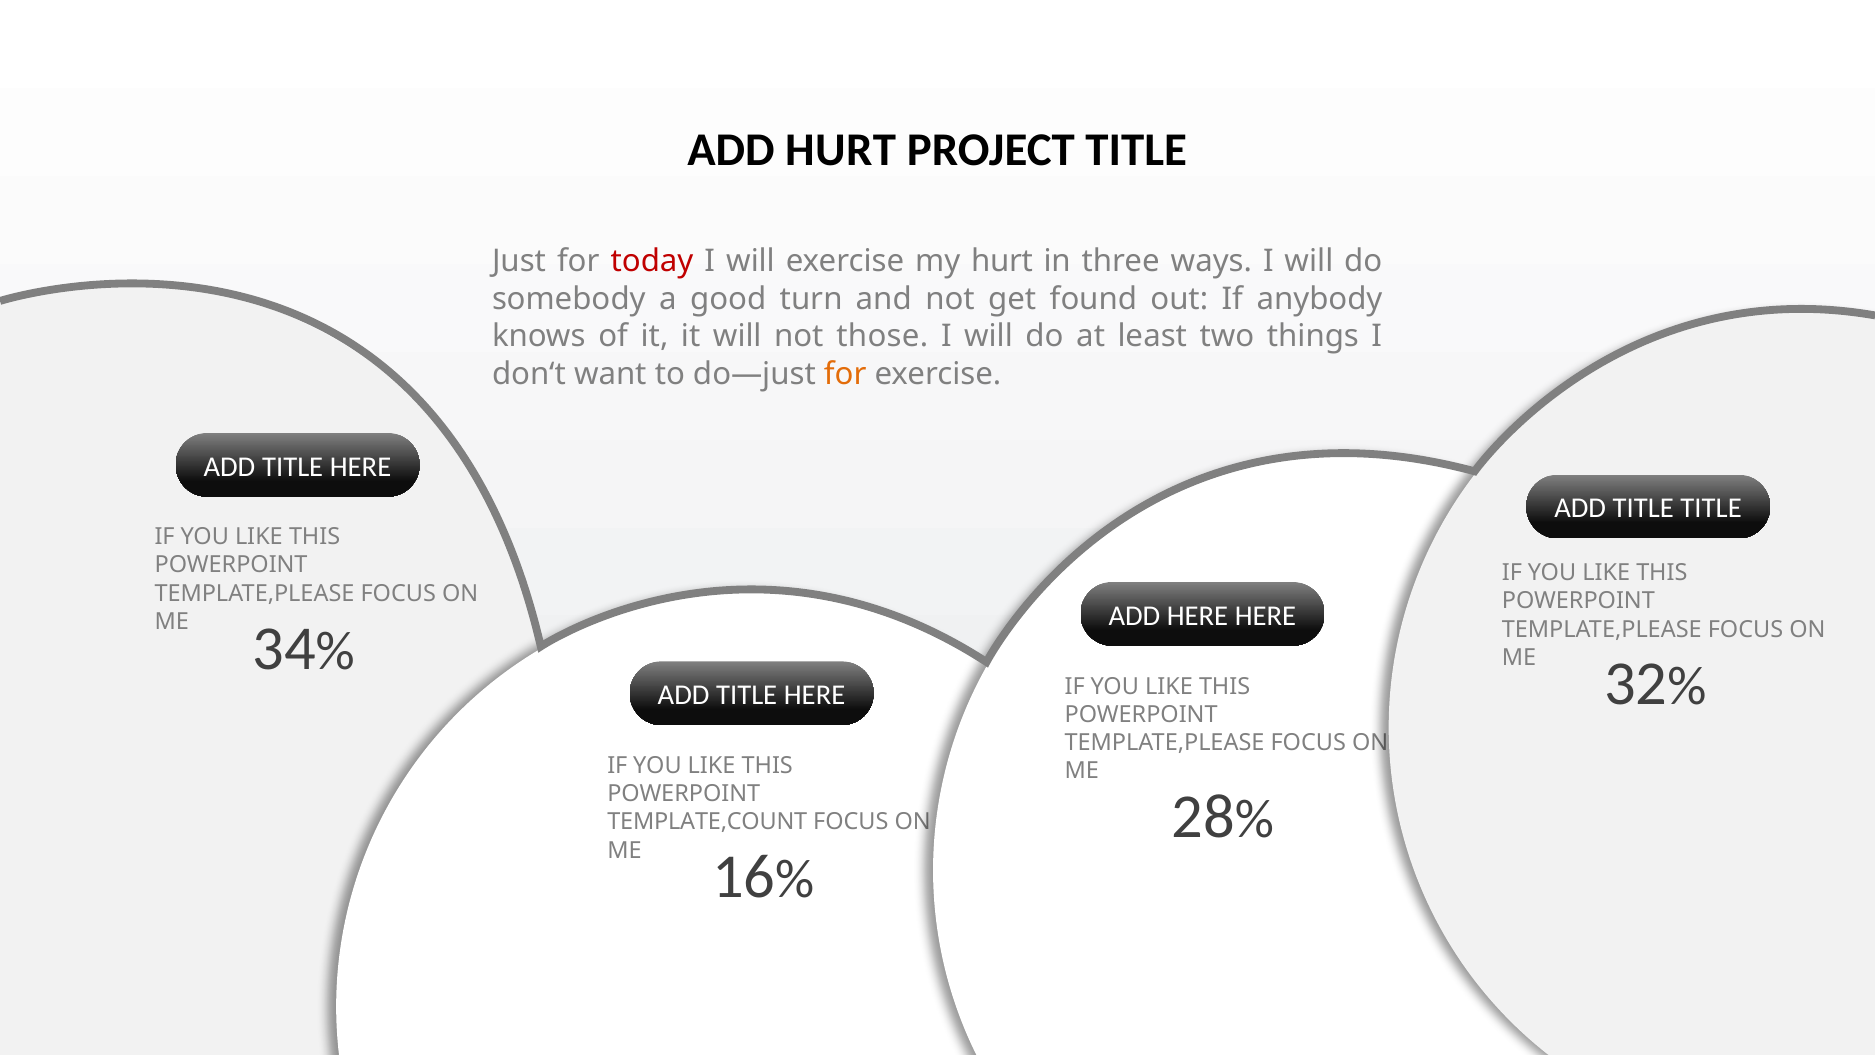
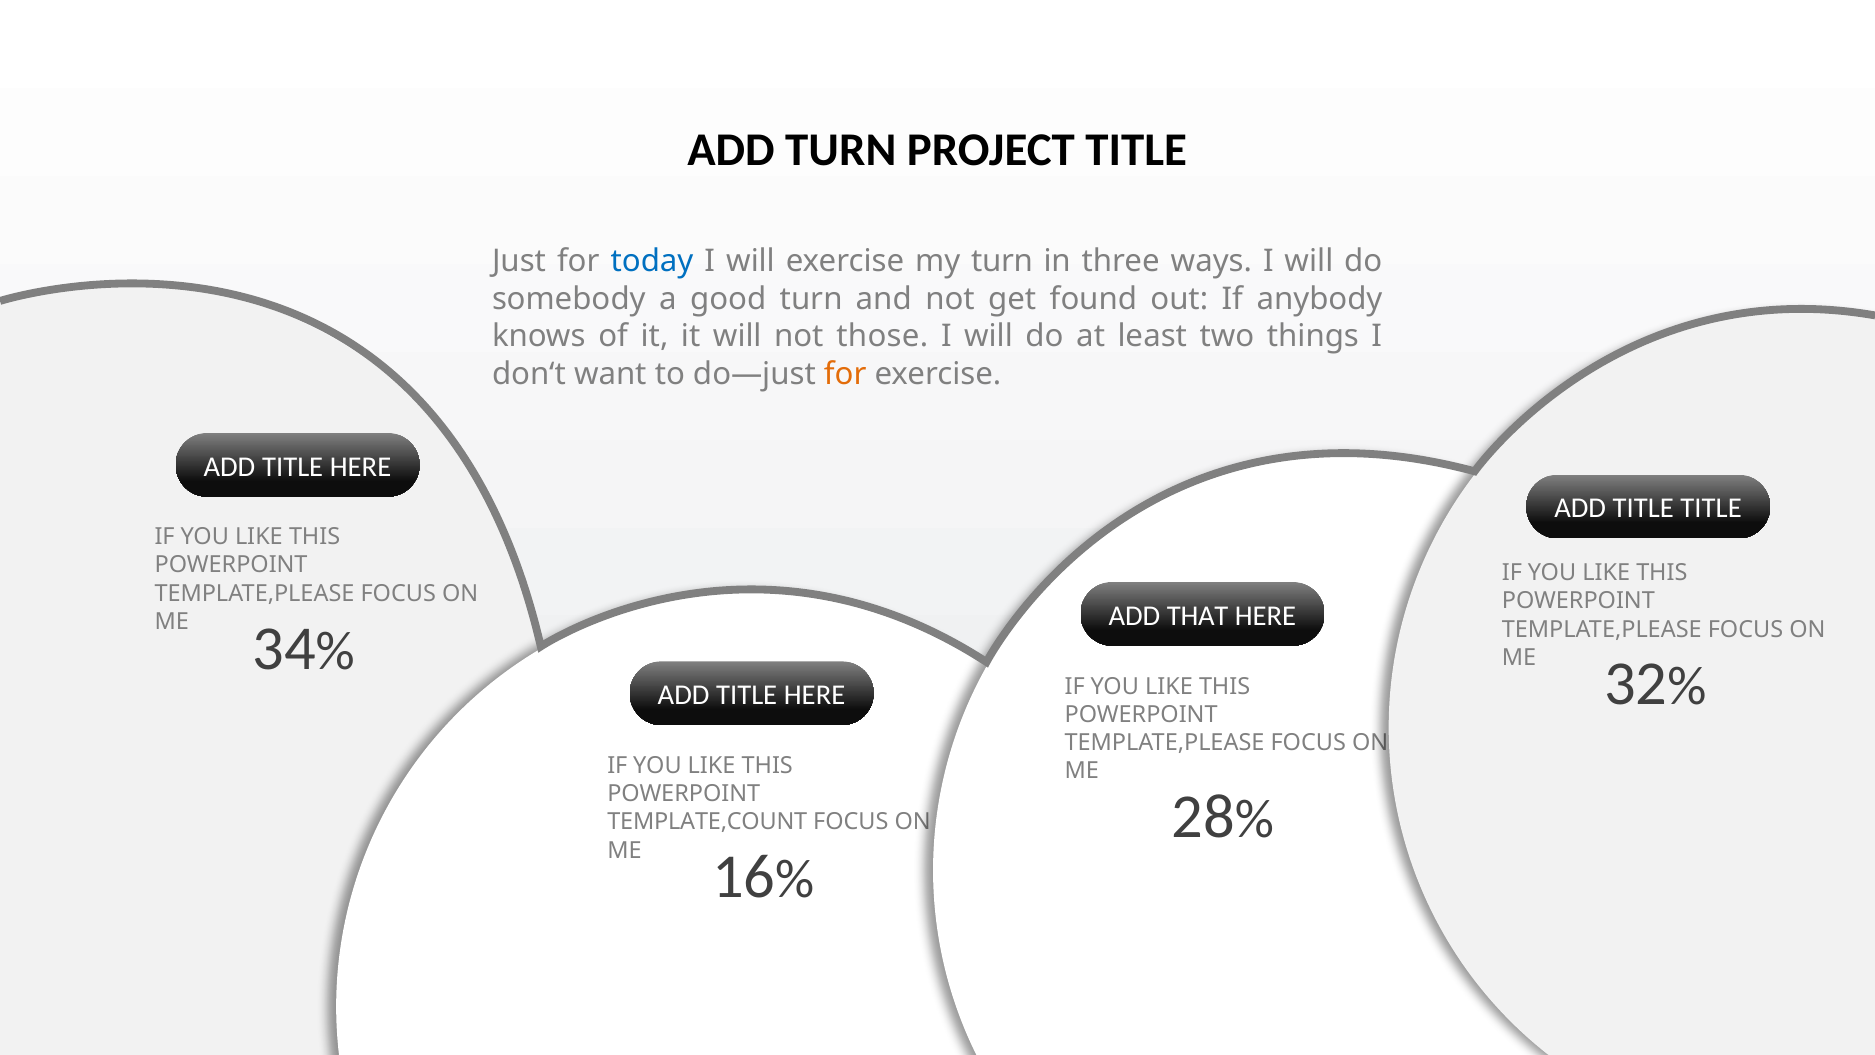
ADD HURT: HURT -> TURN (841, 150)
today colour: red -> blue (652, 261)
my hurt: hurt -> turn (1002, 261)
HERE: HERE -> THAT (1198, 616)
